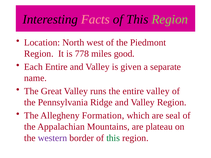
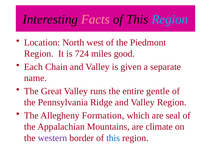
Region colour: light green -> light blue (170, 19)
778: 778 -> 724 (82, 54)
Each Entire: Entire -> Chain (56, 67)
entire valley: valley -> gentle (158, 91)
plateau: plateau -> climate (159, 127)
this colour: green -> blue (113, 138)
